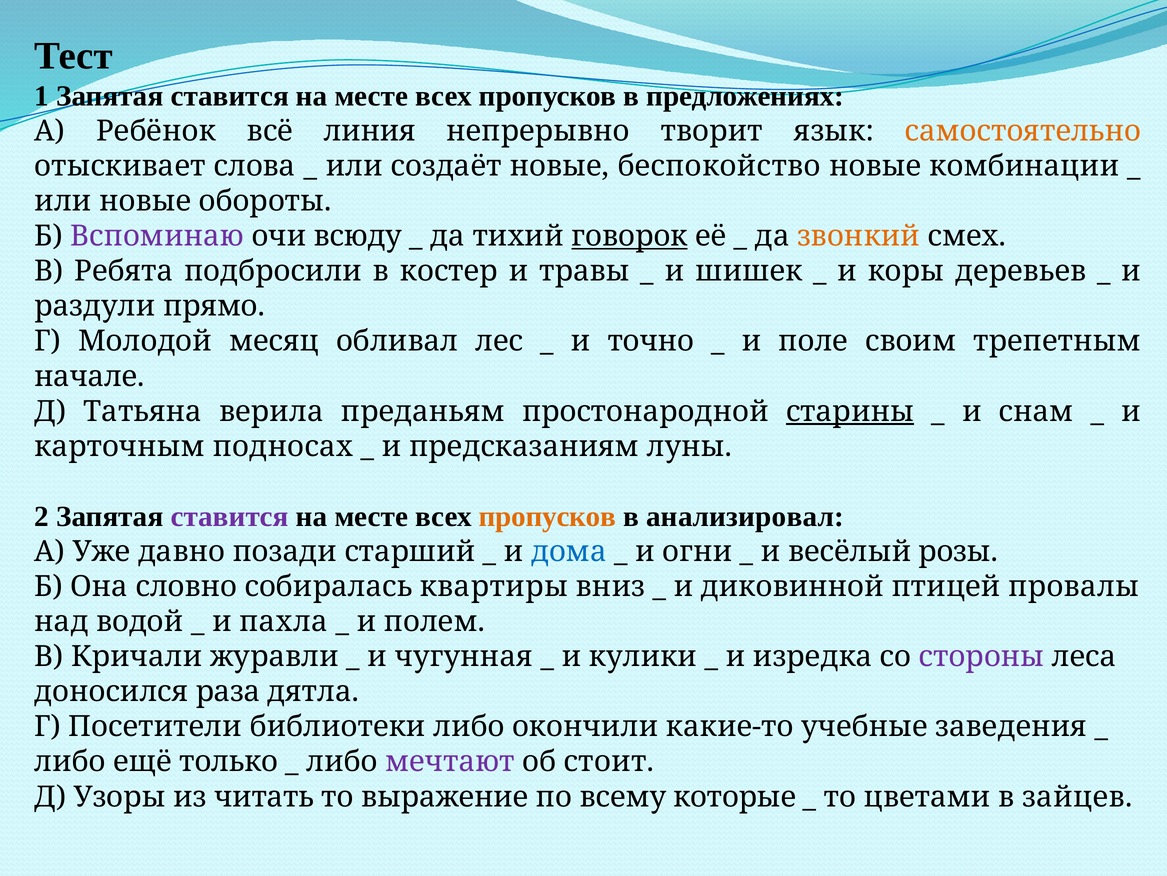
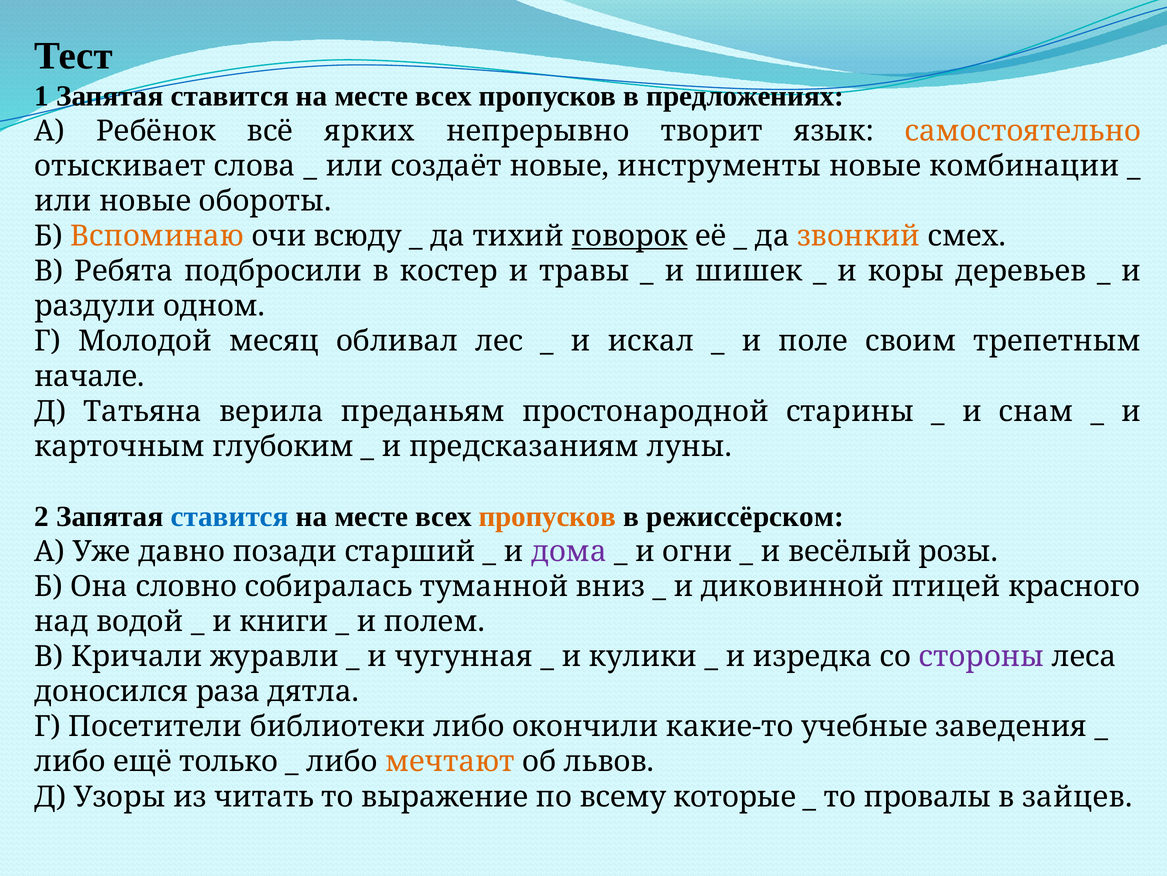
линия: линия -> ярких (369, 131)
беспокойство: беспокойство -> инструменты (719, 166)
Вспоминаю colour: purple -> orange (157, 236)
прямо: прямо -> одном (214, 306)
точно: точно -> искал (651, 341)
старины underline: present -> none (850, 411)
подносах: подносах -> глубоким (283, 446)
ставится colour: purple -> blue (230, 516)
анализировал: анализировал -> режиссёрском (745, 516)
дома colour: blue -> purple (569, 551)
квартиры: квартиры -> туманной (494, 586)
провалы: провалы -> красного (1074, 586)
пахла: пахла -> книги (284, 621)
мечтают colour: purple -> orange (450, 761)
стоит: стоит -> львов (609, 761)
цветами: цветами -> провалы (927, 796)
